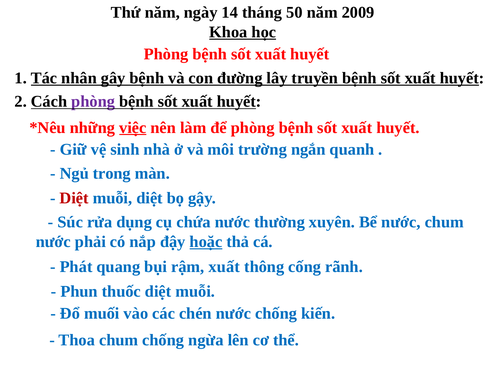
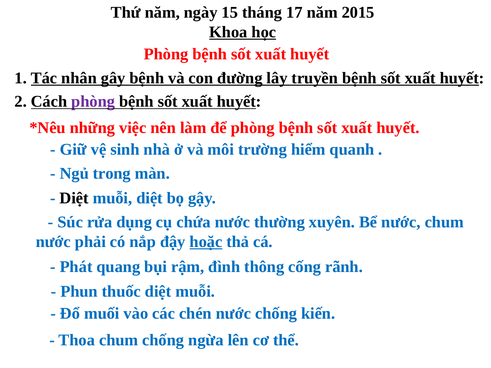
14: 14 -> 15 (230, 12)
50: 50 -> 17 (294, 12)
2009: 2009 -> 2015 (358, 12)
việc underline: present -> none (133, 128)
ngắn: ngắn -> hiểm (308, 150)
Diệt colour: red -> black (74, 198)
rậm xuất: xuất -> đình (224, 267)
